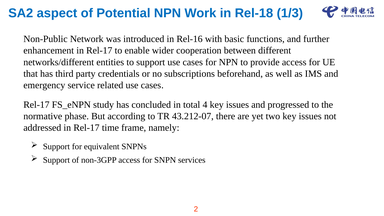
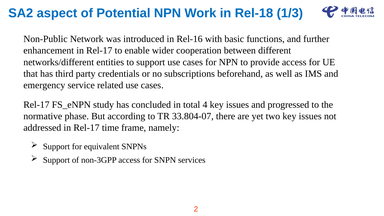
43.212-07: 43.212-07 -> 33.804-07 (193, 116)
